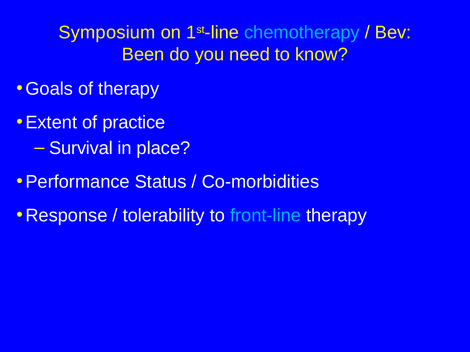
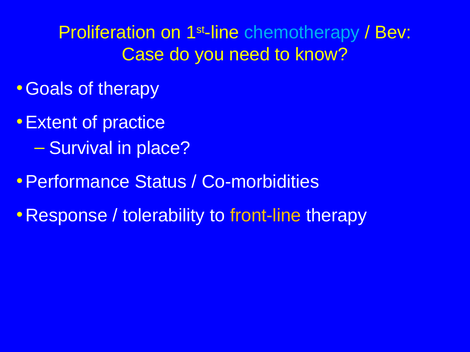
Symposium: Symposium -> Proliferation (107, 33)
Been: Been -> Case (143, 55)
front-line colour: light blue -> yellow (266, 216)
